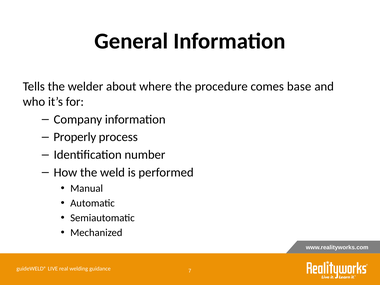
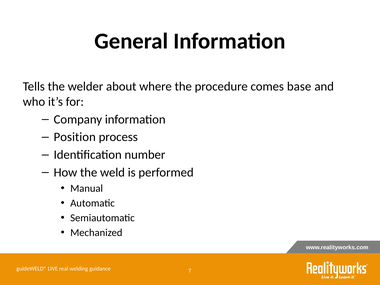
Properly: Properly -> Position (75, 137)
